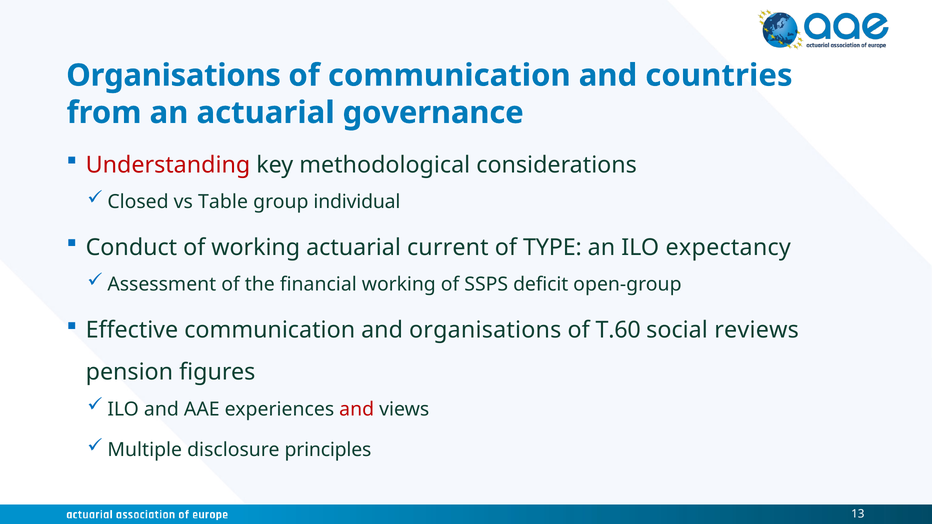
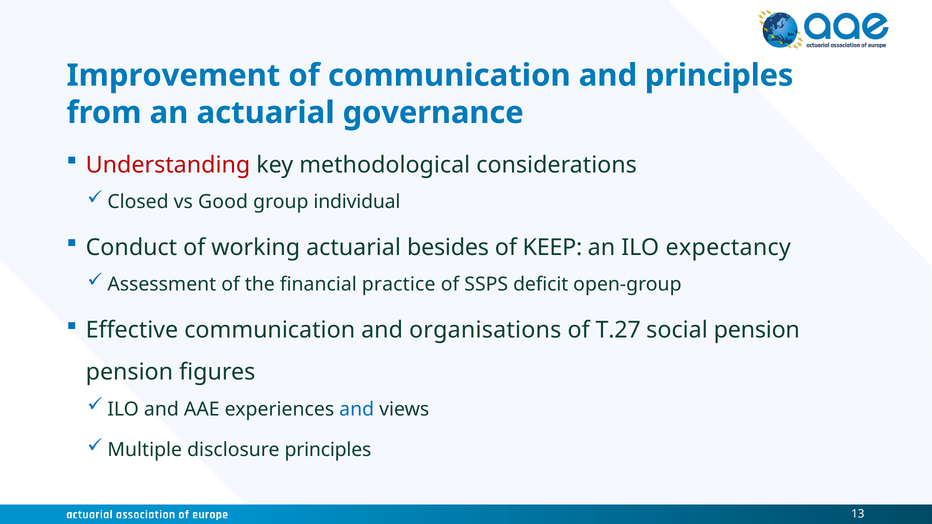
Organisations: Organisations -> Improvement (173, 75)
and countries: countries -> principles (719, 75)
Table: Table -> Good (223, 202)
current: current -> besides (448, 248)
TYPE: TYPE -> KEEP (552, 248)
financial working: working -> practice (399, 285)
T.60: T.60 -> T.27 (618, 330)
social reviews: reviews -> pension (757, 330)
and colour: red -> blue (357, 409)
